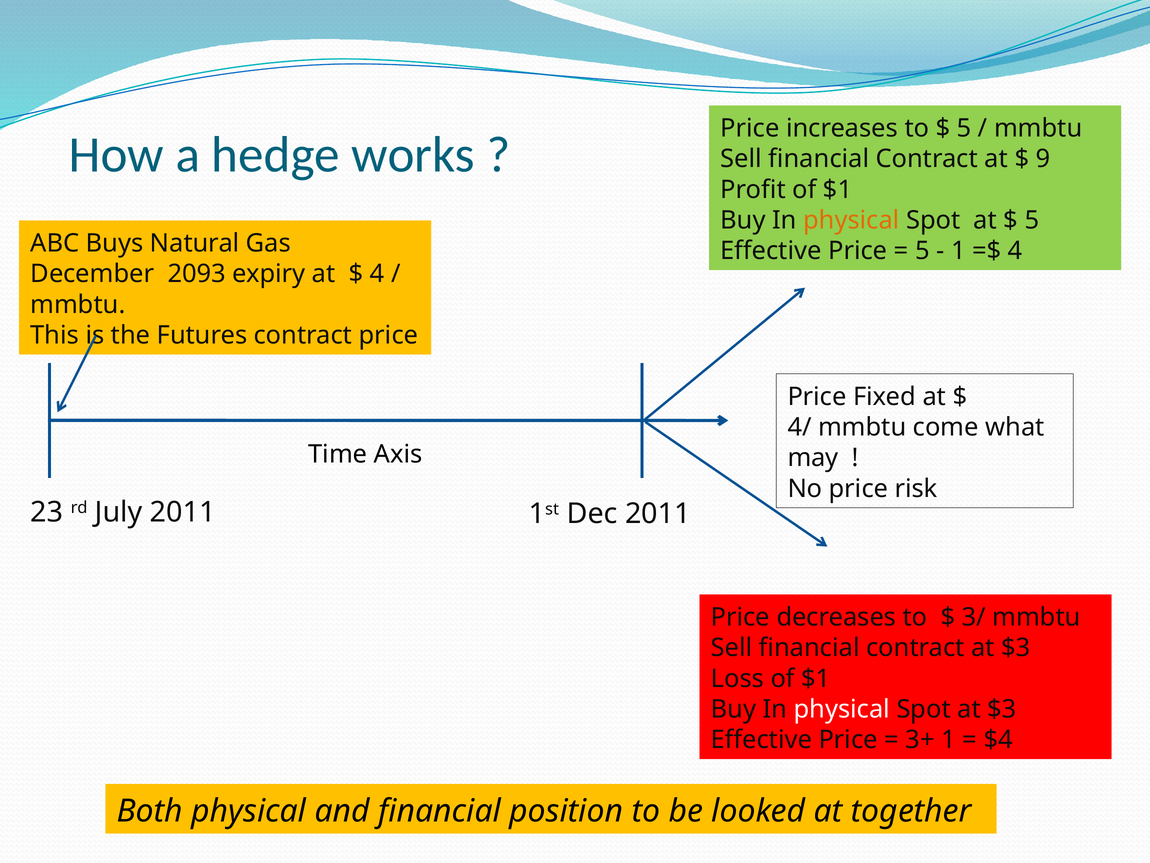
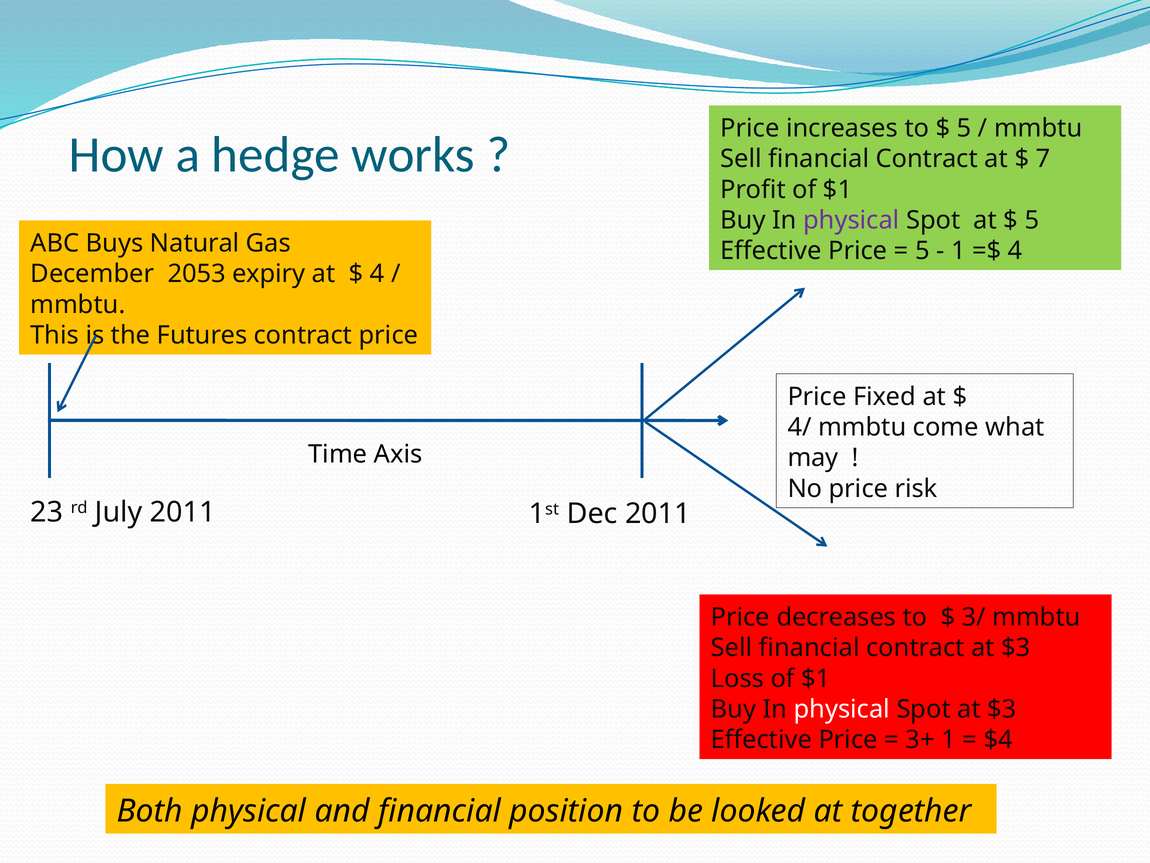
9: 9 -> 7 (1043, 159)
physical colour: orange -> purple (851, 220)
2093: 2093 -> 2053 (197, 274)
